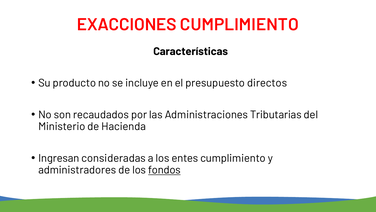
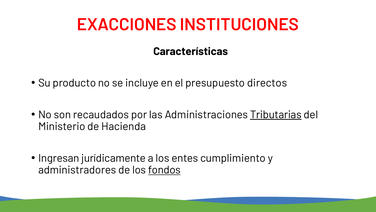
EXACCIONES CUMPLIMIENTO: CUMPLIMIENTO -> INSTITUCIONES (239, 25)
Tributarias underline: none -> present (276, 114)
consideradas: consideradas -> jurídicamente (114, 158)
